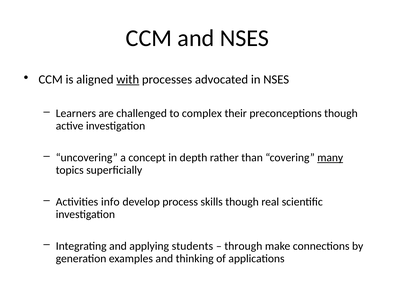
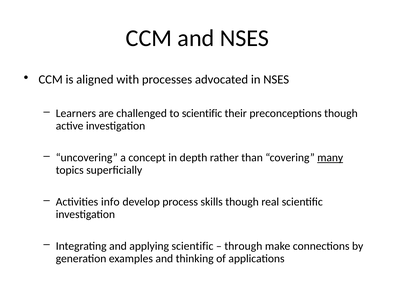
with underline: present -> none (128, 80)
to complex: complex -> scientific (202, 113)
applying students: students -> scientific (192, 246)
